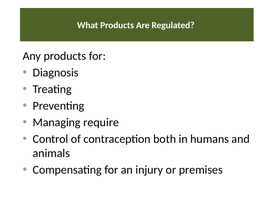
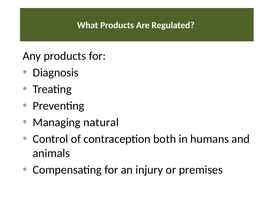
require: require -> natural (101, 123)
